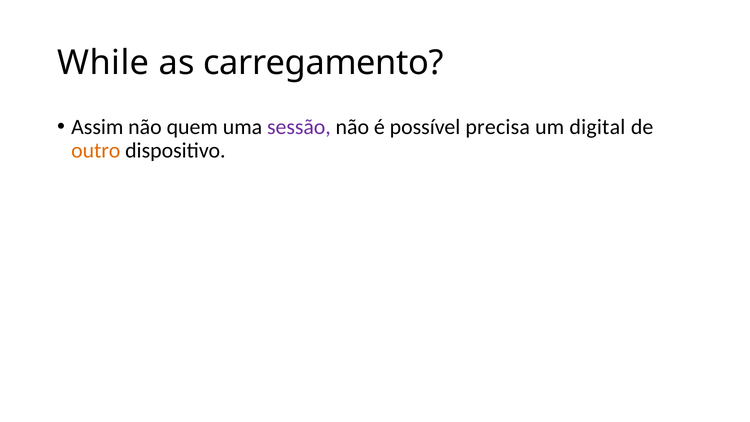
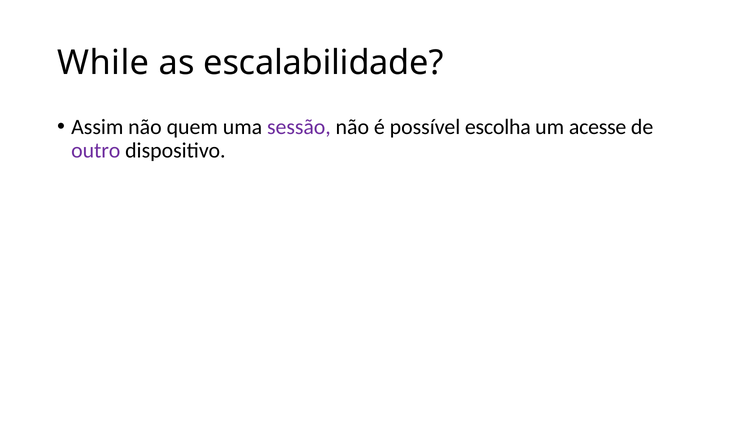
carregamento: carregamento -> escalabilidade (323, 63)
precisa: precisa -> escolha (498, 127)
digital: digital -> acesse (598, 127)
outro colour: orange -> purple (96, 150)
